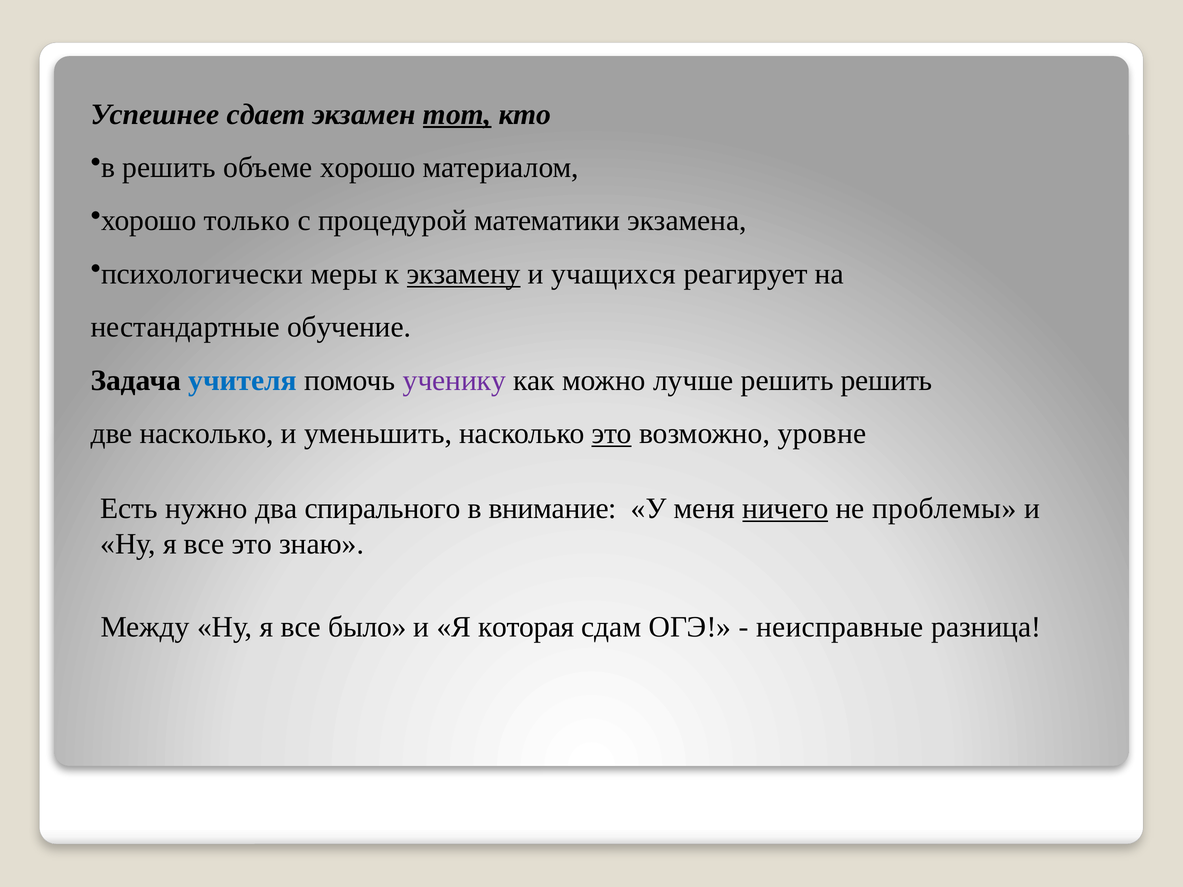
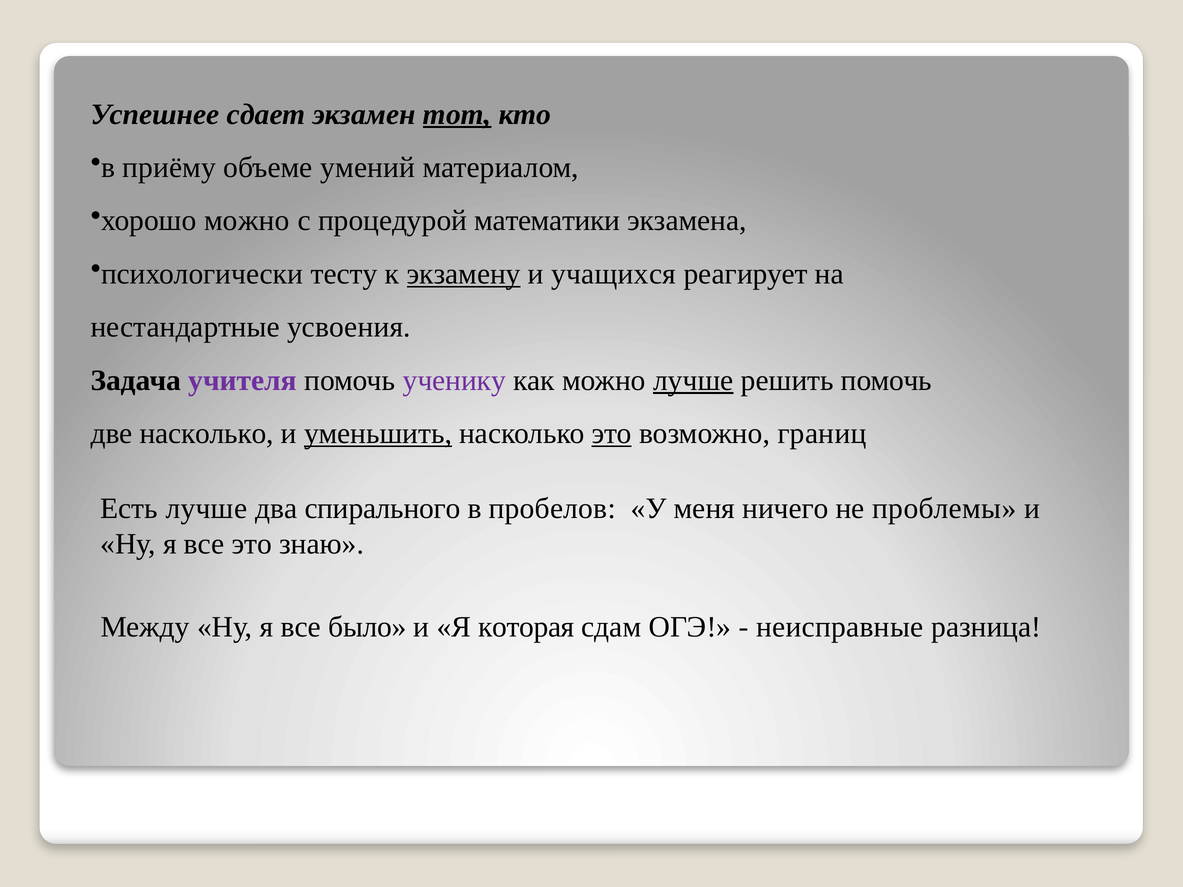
в решить: решить -> приёму (169, 168)
объеме хорошо: хорошо -> умений (368, 168)
хорошо только: только -> можно (247, 221)
меры: меры -> тесту (344, 274)
обучение: обучение -> усвоения (349, 327)
учителя colour: blue -> purple (243, 380)
лучше underline: none -> present (693, 380)
решить решить: решить -> помочь (886, 380)
уменьшить underline: none -> present (378, 434)
уровне: уровне -> границ (822, 434)
Есть нужно: нужно -> лучше (206, 509)
внимание: внимание -> пробелов (552, 509)
ничего underline: present -> none (785, 509)
